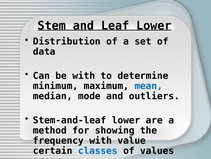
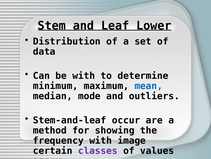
Stem-and-leaf lower: lower -> occur (126, 120)
value: value -> image (132, 140)
classes colour: blue -> purple (98, 150)
